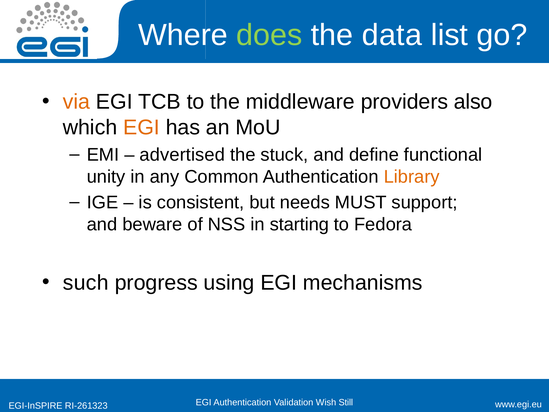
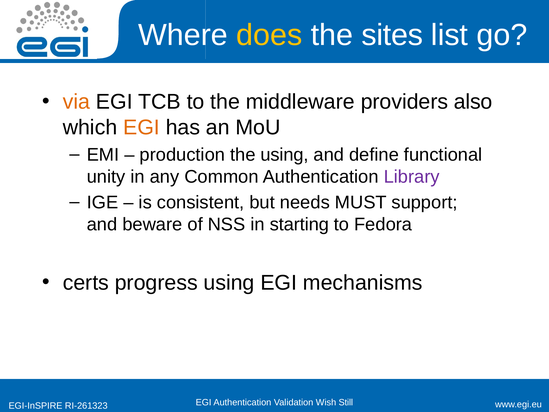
does colour: light green -> yellow (269, 35)
data: data -> sites (392, 35)
advertised: advertised -> production (182, 155)
the stuck: stuck -> using (285, 155)
Library colour: orange -> purple (412, 177)
such: such -> certs (86, 282)
